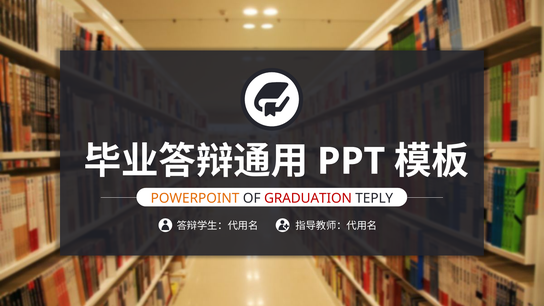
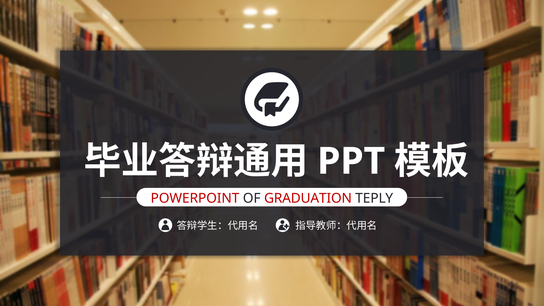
POWERPOINT colour: orange -> red (195, 198)
